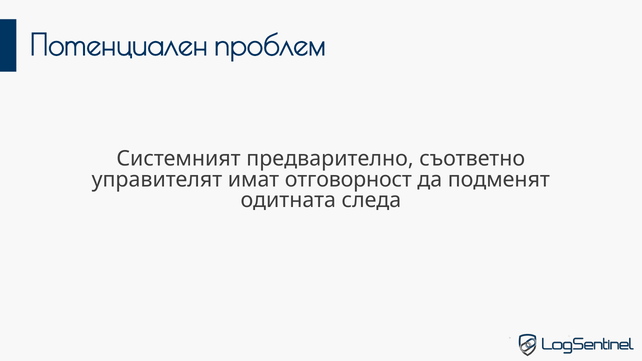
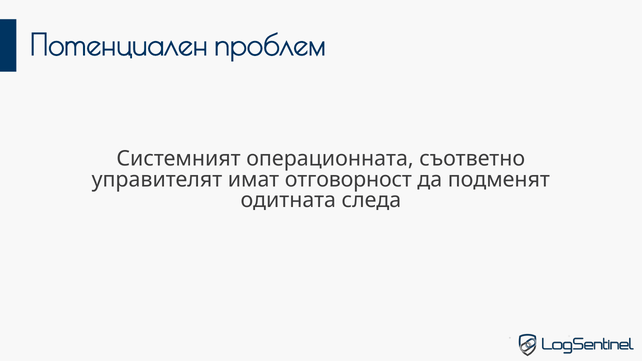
предварително: предварително -> операционната (330, 159)
